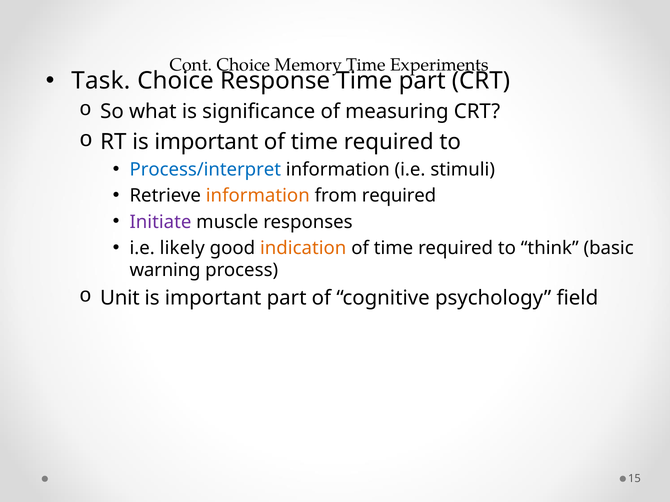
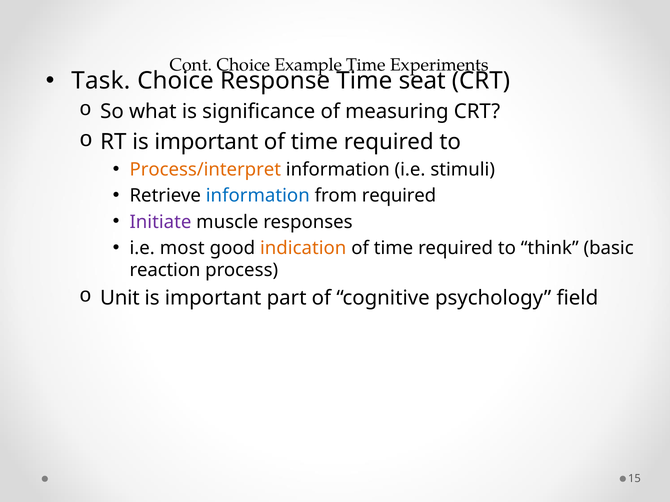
Memory: Memory -> Example (309, 65)
Time part: part -> seat (422, 81)
Process/interpret colour: blue -> orange (205, 170)
information colour: orange -> blue (258, 196)
likely: likely -> most (182, 248)
warning: warning -> reaction (165, 271)
